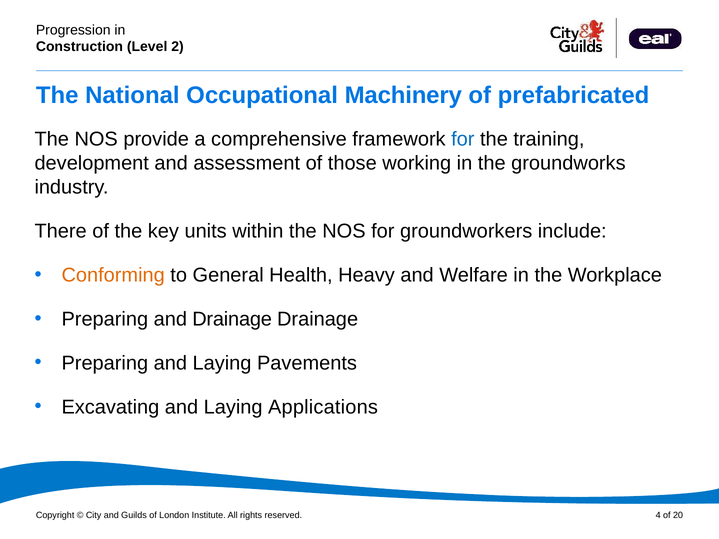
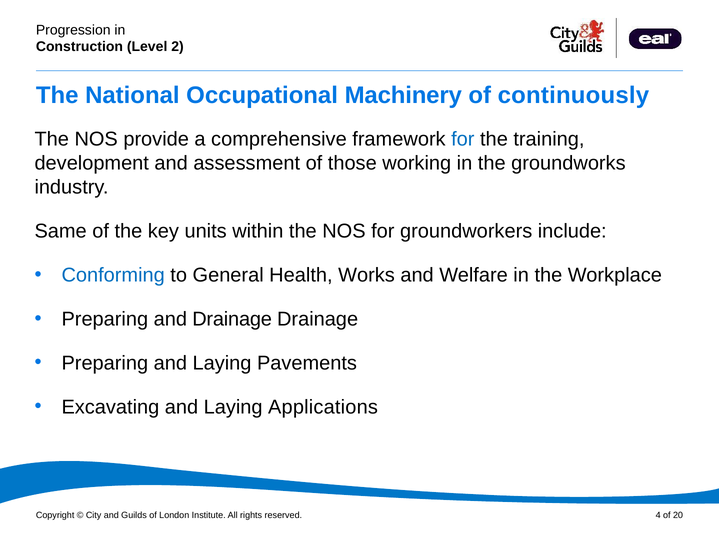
prefabricated: prefabricated -> continuously (573, 95)
There: There -> Same (61, 231)
Conforming colour: orange -> blue (113, 275)
Heavy: Heavy -> Works (366, 275)
